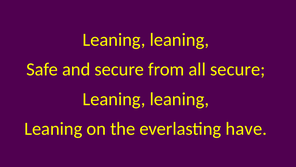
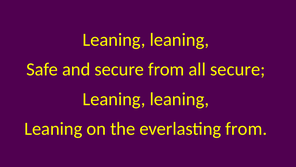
everlasting have: have -> from (246, 128)
